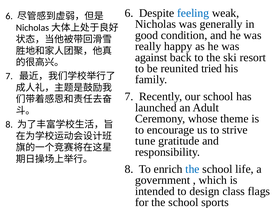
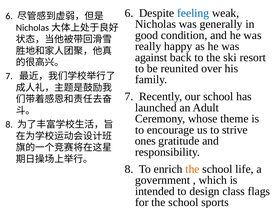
tried: tried -> over (212, 68)
tune: tune -> ones (145, 141)
the colour: blue -> orange (192, 169)
